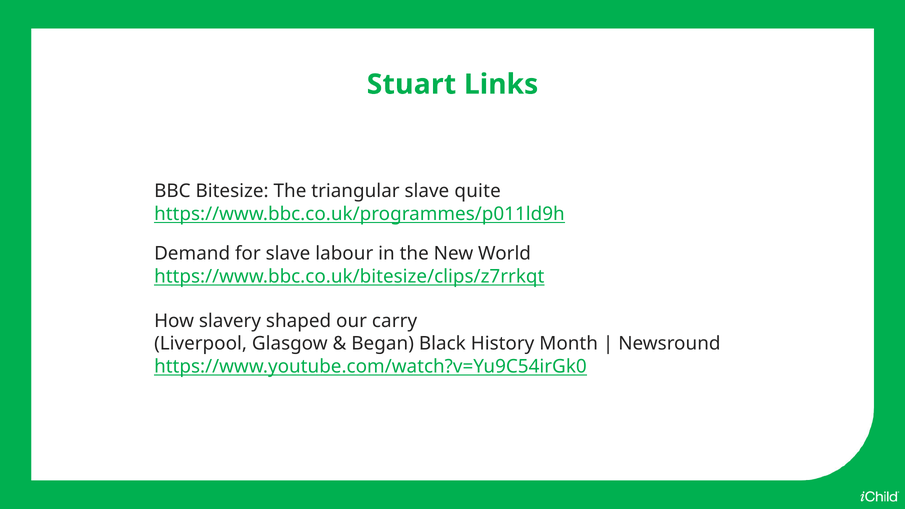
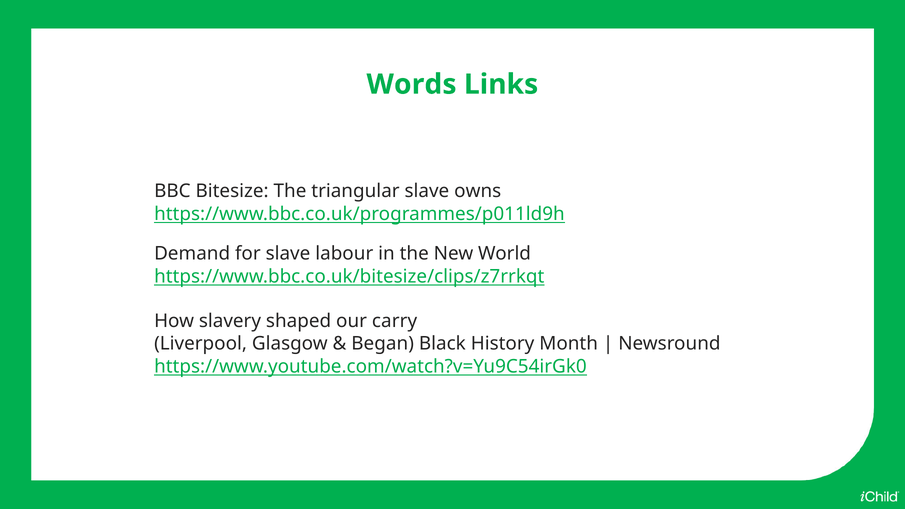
Stuart: Stuart -> Words (412, 84)
quite: quite -> owns (478, 191)
